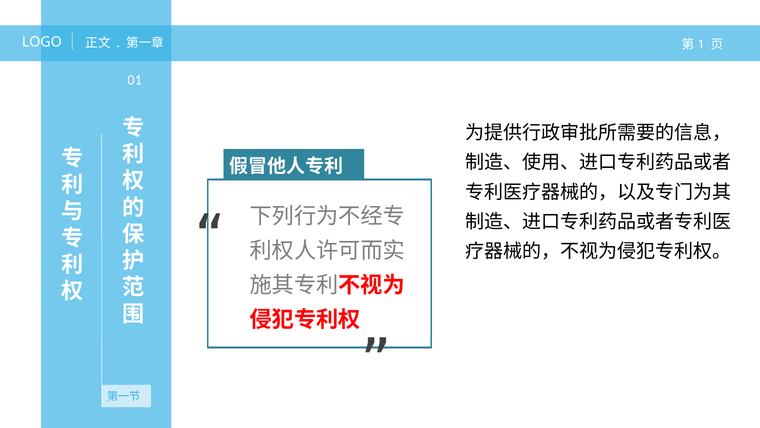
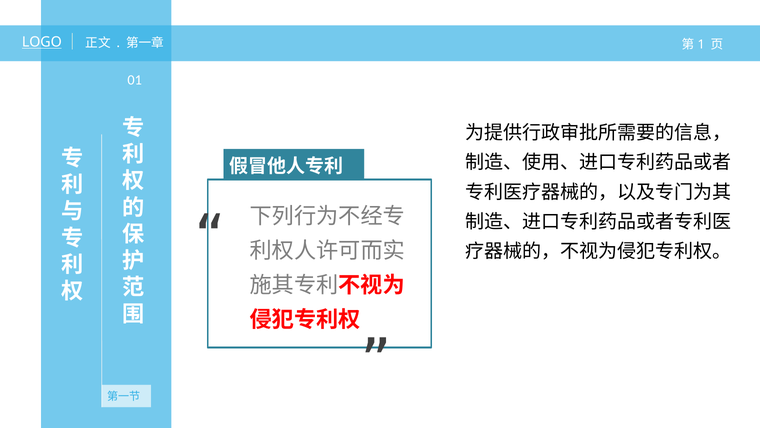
LOGO underline: none -> present (42, 42)
